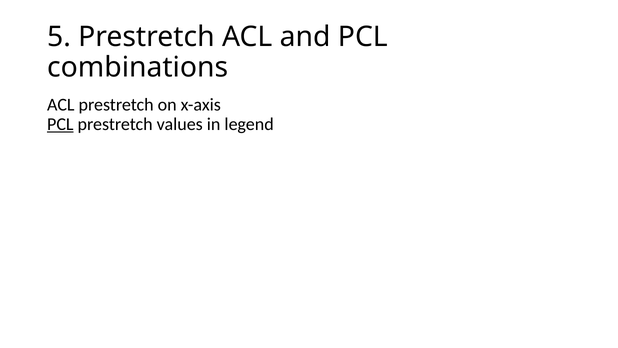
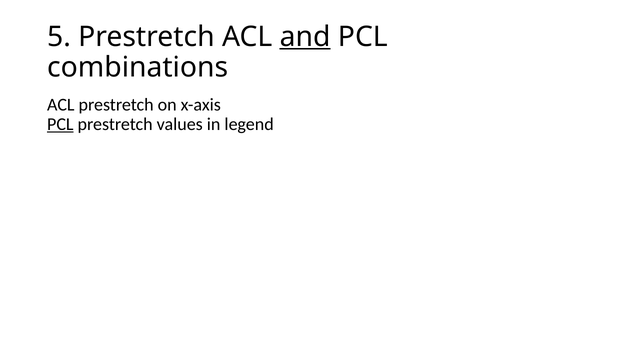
and underline: none -> present (305, 37)
